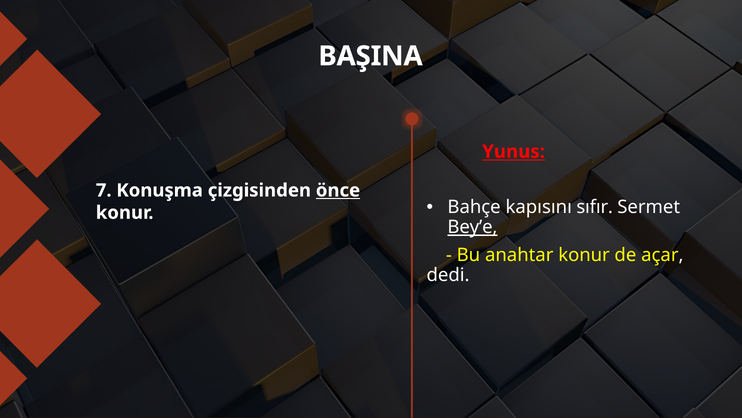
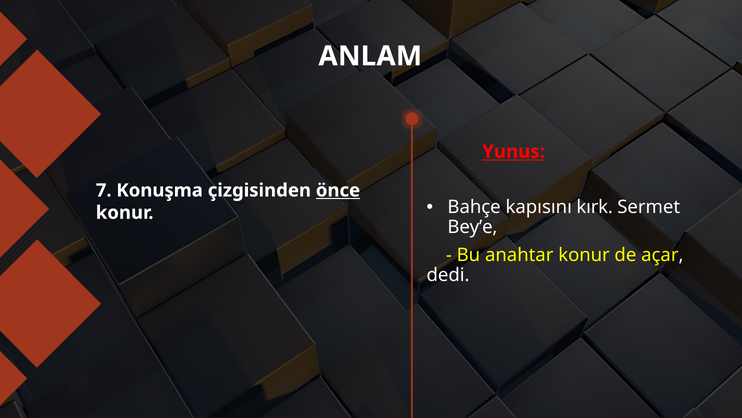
BAŞINA: BAŞINA -> ANLAM (370, 56)
sıfır: sıfır -> kırk (595, 207)
Bey’e underline: present -> none (472, 227)
